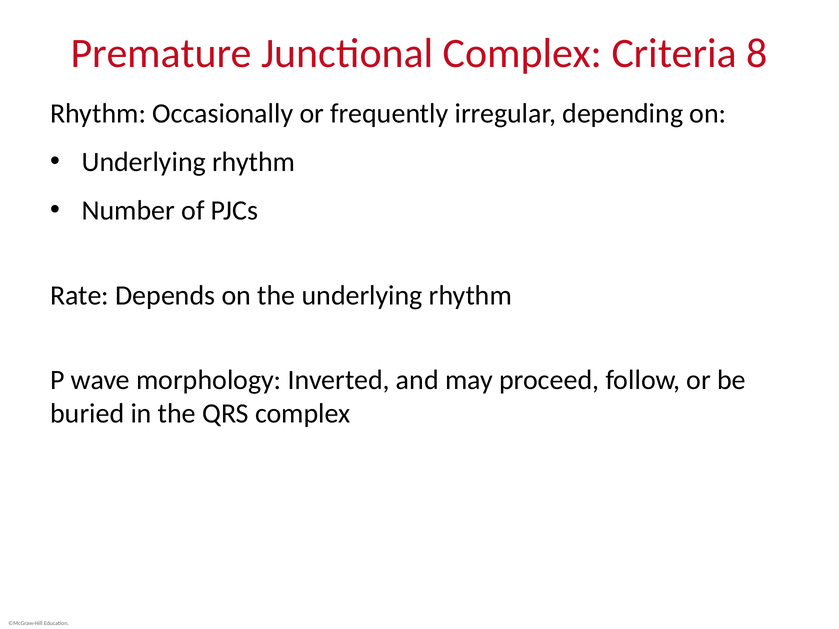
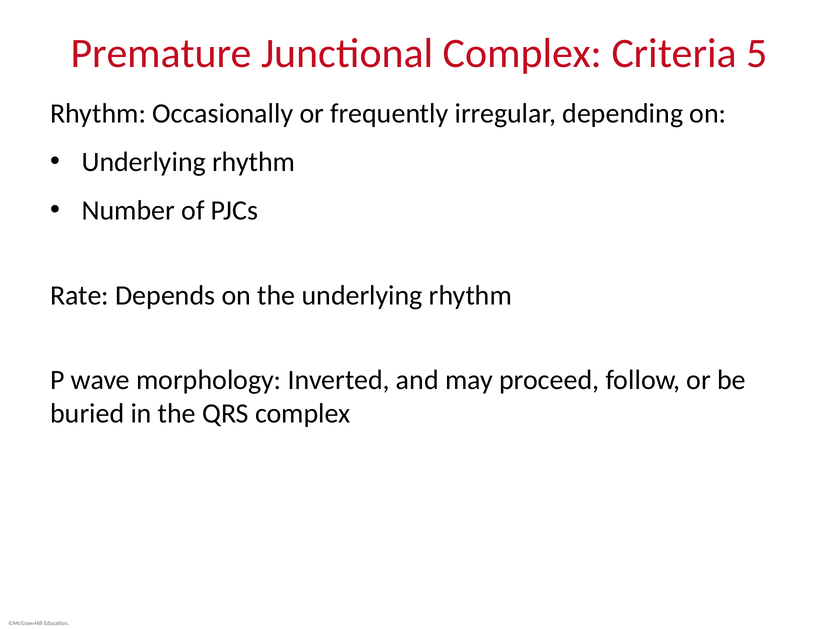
8: 8 -> 5 (757, 53)
